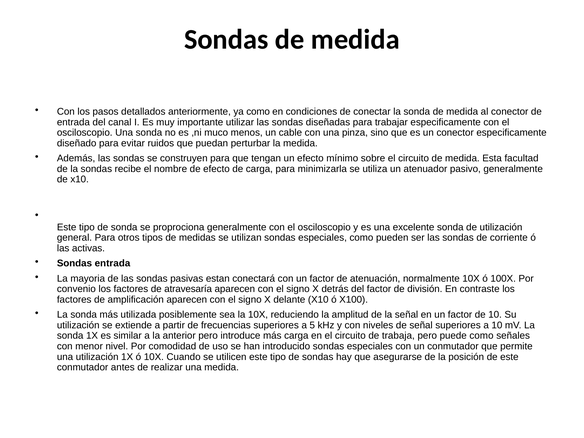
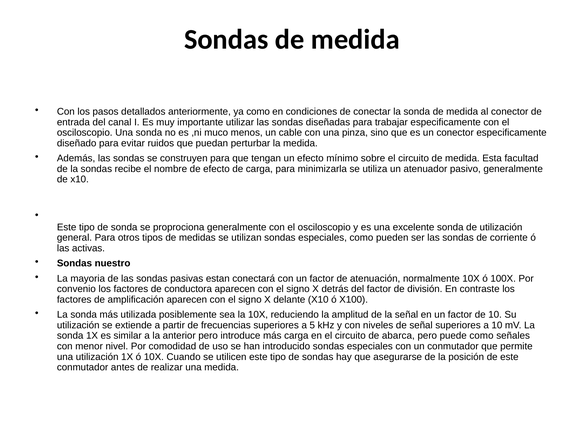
Sondas entrada: entrada -> nuestro (113, 263)
atravesaría: atravesaría -> conductora (188, 289)
trabaja: trabaja -> abarca (398, 336)
